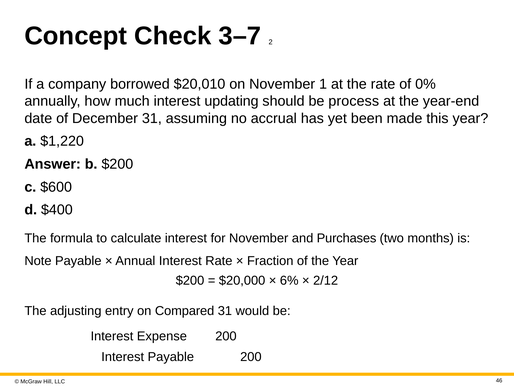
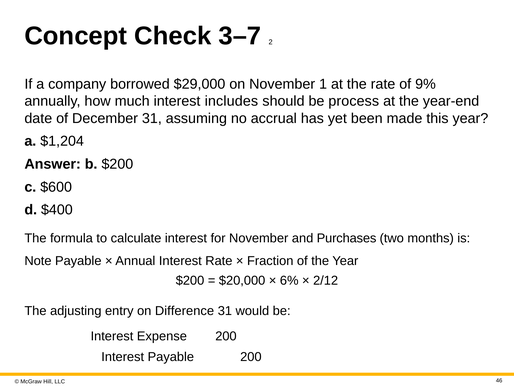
$20,010: $20,010 -> $29,000 (200, 84)
0%: 0% -> 9% (426, 84)
updating: updating -> includes (231, 101)
$1,220: $1,220 -> $1,204 (62, 141)
Compared: Compared -> Difference (185, 310)
